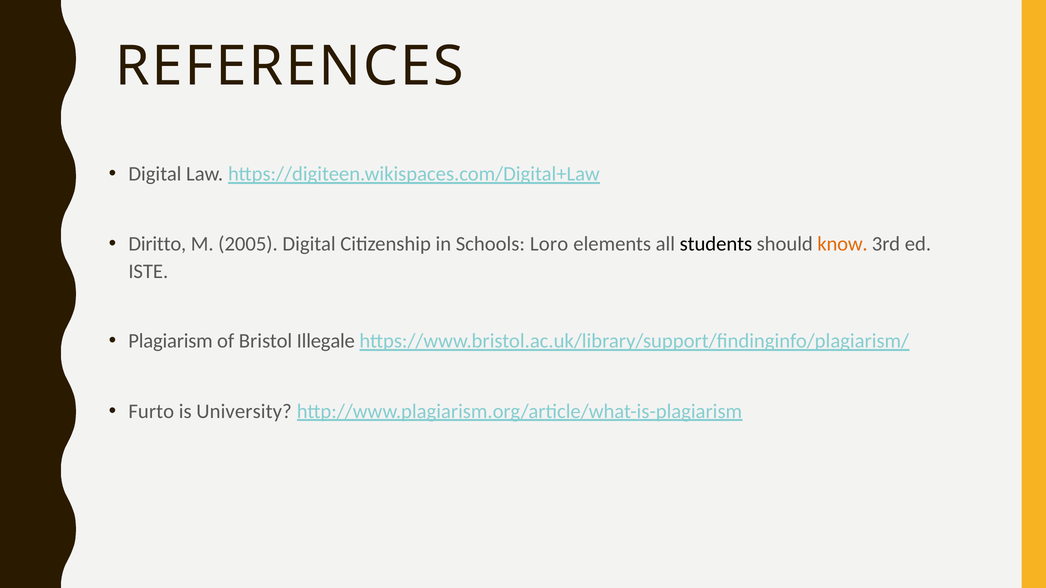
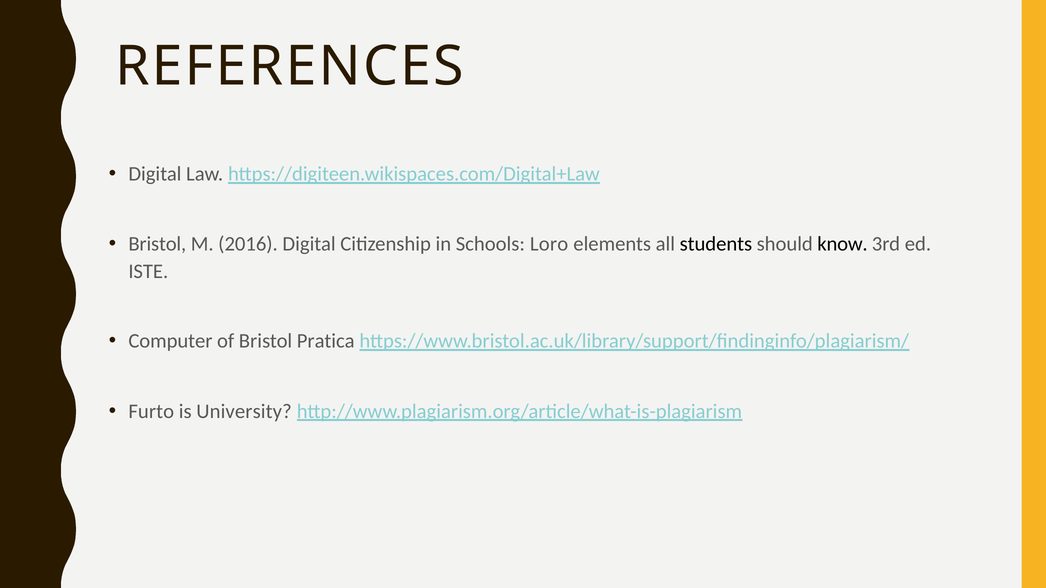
Diritto: Diritto -> Bristol (157, 244)
2005: 2005 -> 2016 (248, 244)
know colour: orange -> black (843, 244)
Plagiarism: Plagiarism -> Computer (170, 341)
Illegale: Illegale -> Pratica (326, 341)
